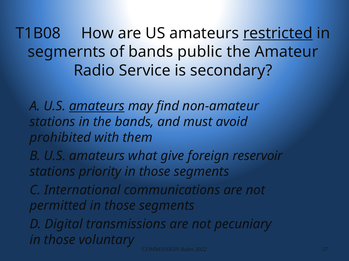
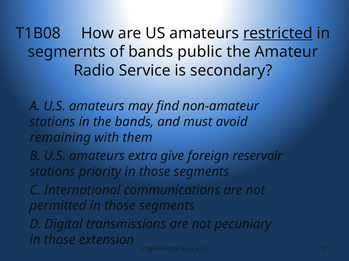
amateurs underline: present -> none (97, 106)
prohibited: prohibited -> remaining (60, 138)
what: what -> extra (143, 156)
voluntary: voluntary -> extension (107, 240)
